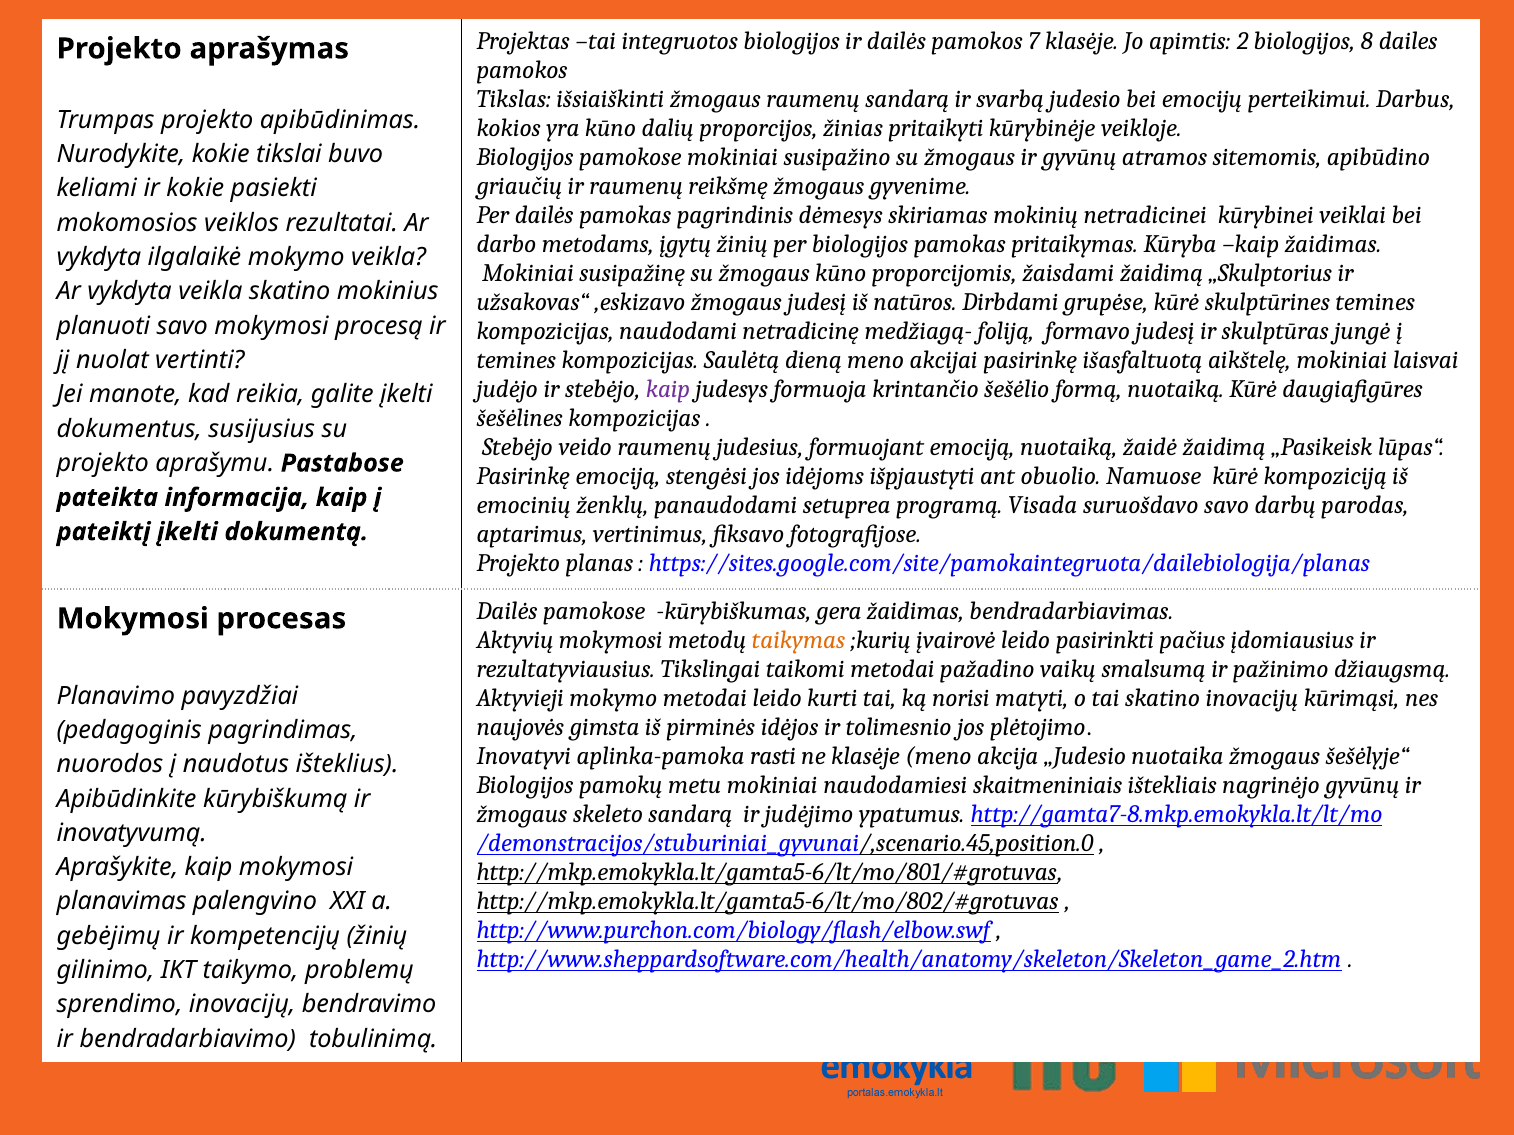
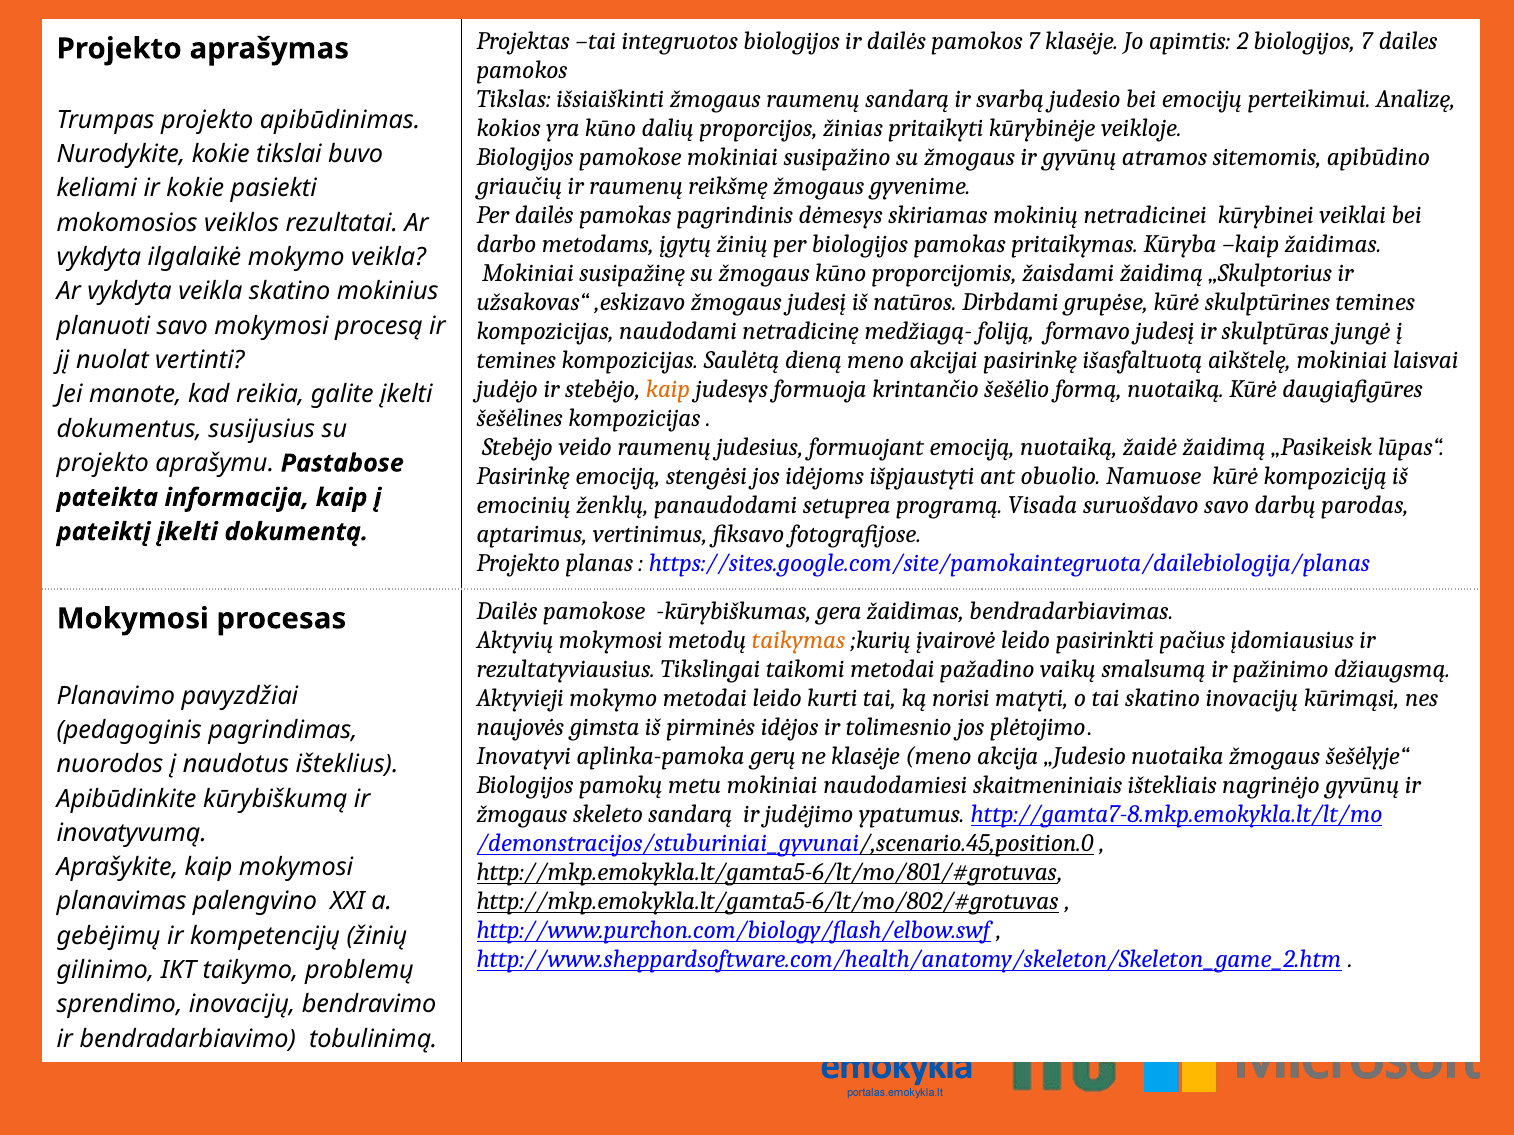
biologijos 8: 8 -> 7 (1367, 41)
Darbus: Darbus -> Analizę (1416, 99)
kaip colour: purple -> orange (668, 390)
rasti: rasti -> gerų (773, 757)
